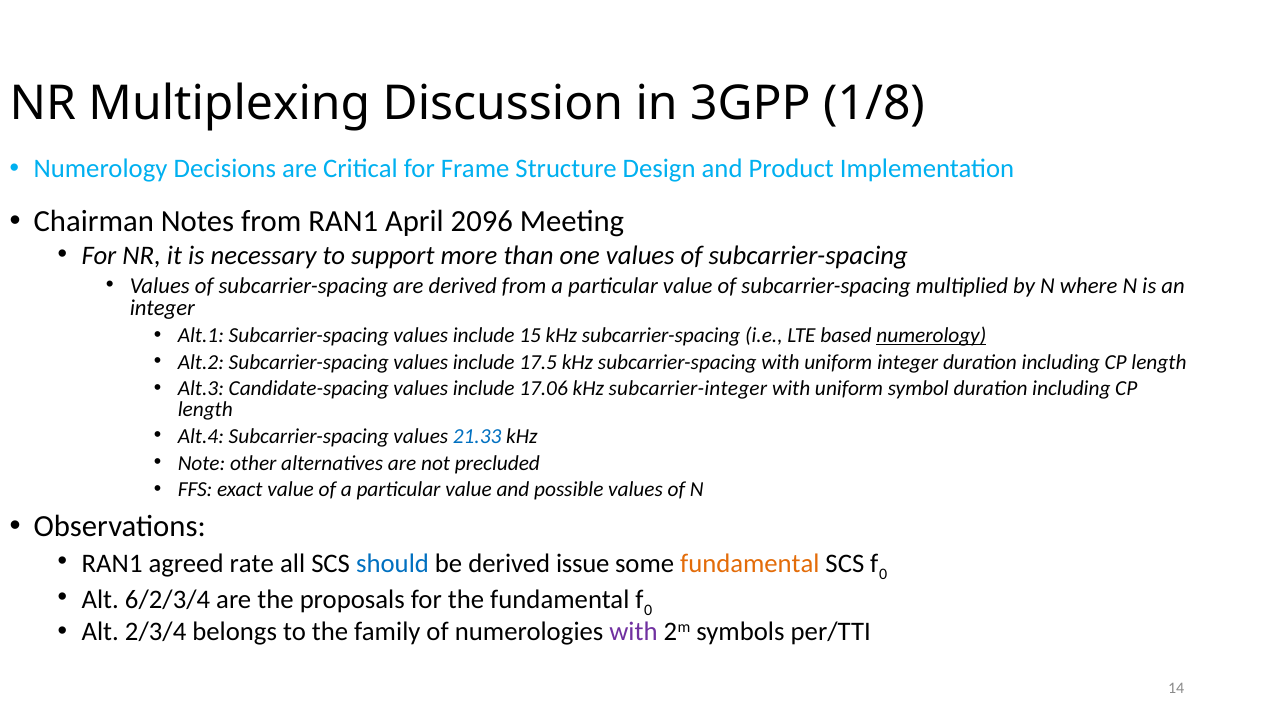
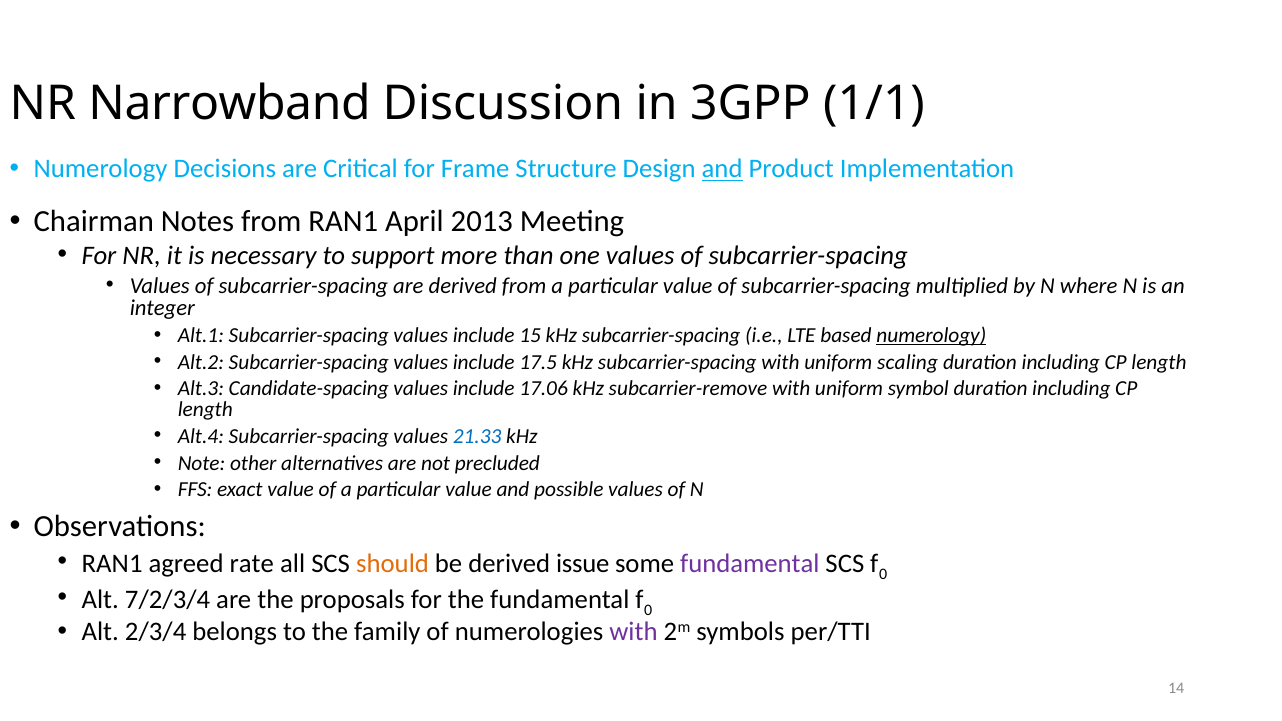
Multiplexing: Multiplexing -> Narrowband (230, 104)
1/8: 1/8 -> 1/1 (874, 104)
and underline: none -> present (722, 169)
2096: 2096 -> 2013 (482, 222)
uniform integer: integer -> scaling (908, 362)
subcarrier-integer: subcarrier-integer -> subcarrier-remove (688, 389)
should colour: blue -> orange (393, 564)
fundamental colour: orange -> purple (750, 564)
6/2/3/4: 6/2/3/4 -> 7/2/3/4 (168, 600)
